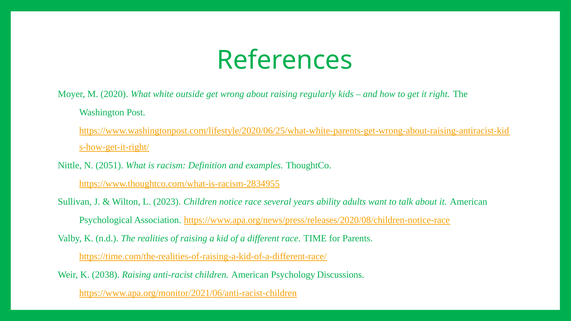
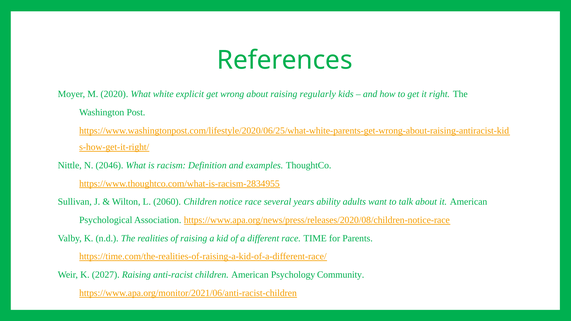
outside: outside -> explicit (190, 94)
2051: 2051 -> 2046 (109, 165)
2023: 2023 -> 2060 (167, 202)
2038: 2038 -> 2027 (106, 275)
Discussions: Discussions -> Community (341, 275)
